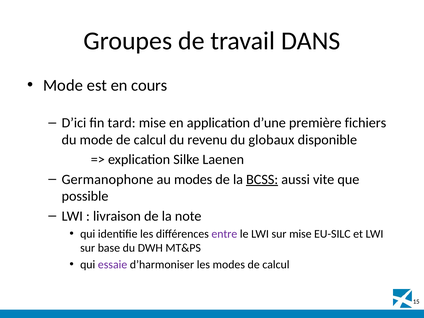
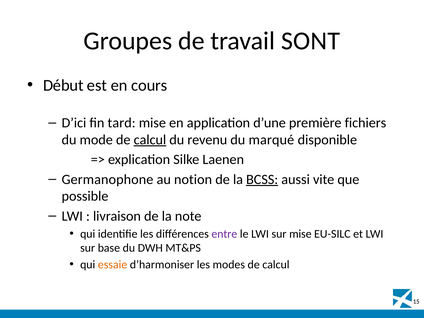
DANS: DANS -> SONT (311, 41)
Mode: Mode -> Début (63, 85)
calcul underline: none -> present (150, 140)
globaux: globaux -> marqué (271, 140)
au modes: modes -> notion (193, 179)
essaie colour: purple -> orange (113, 265)
